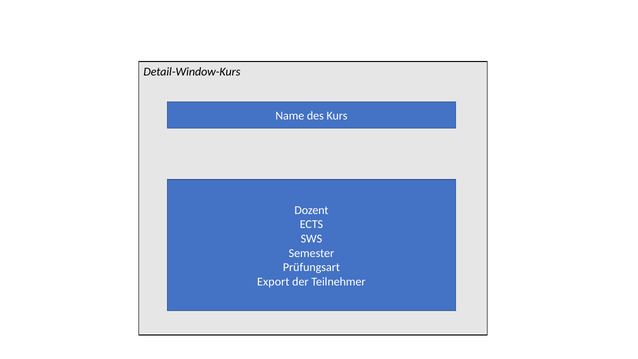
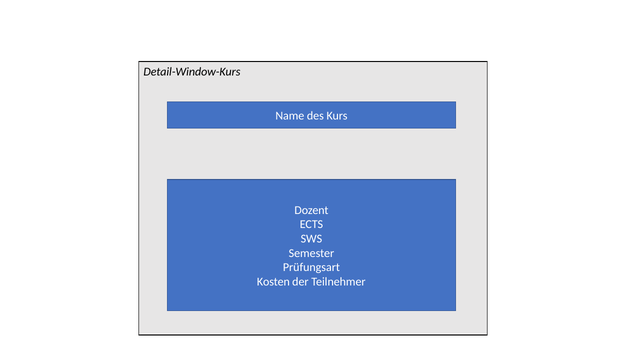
Export: Export -> Kosten (273, 282)
